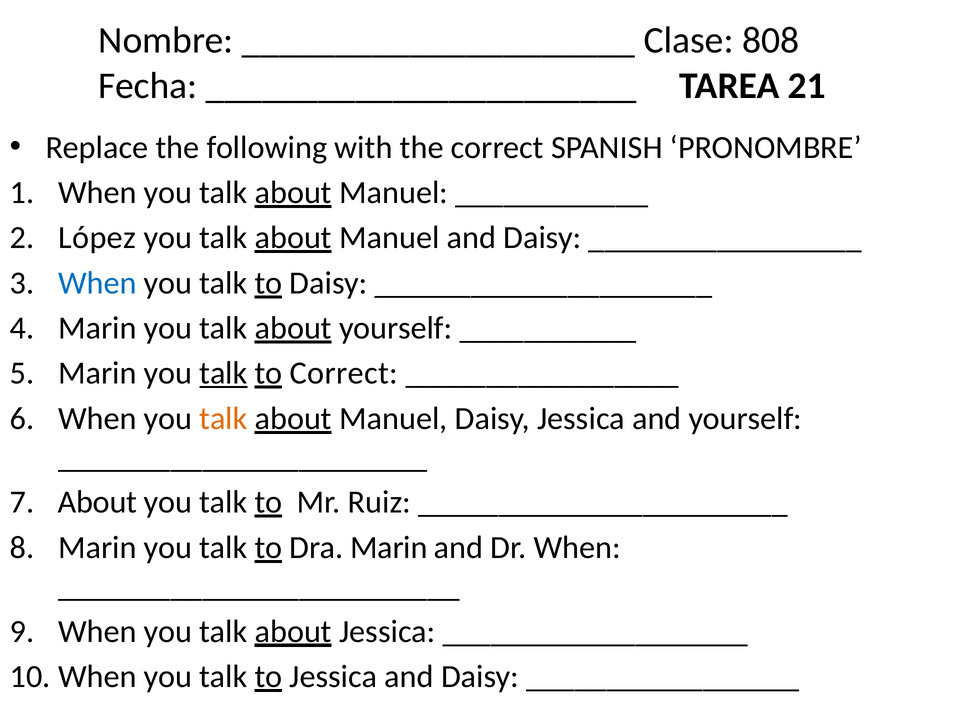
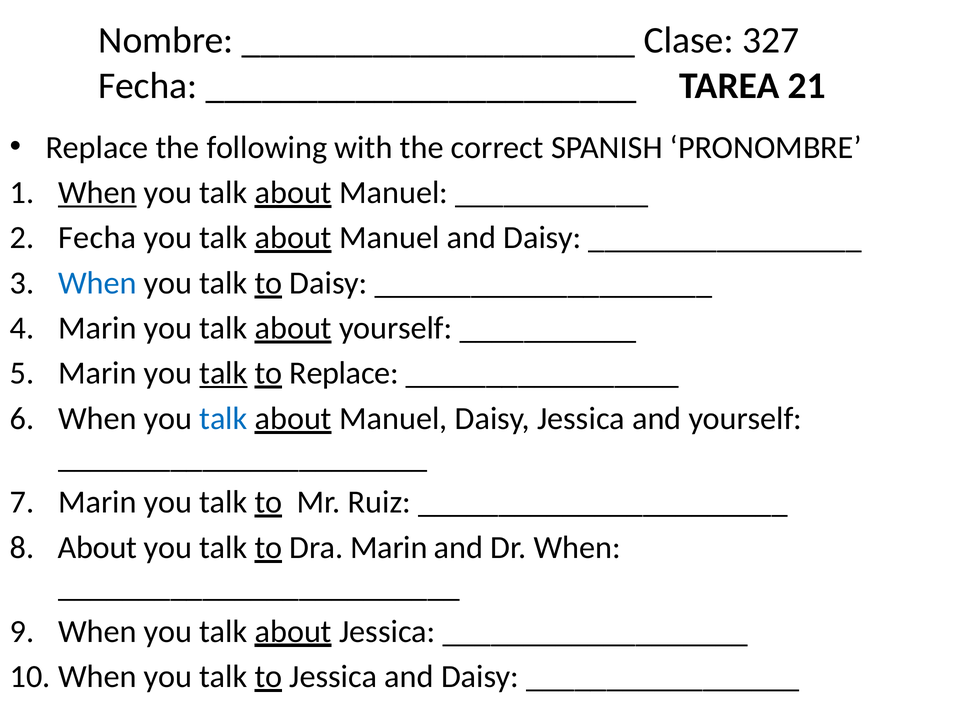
808: 808 -> 327 (771, 41)
When underline: none -> present (97, 193)
López: López -> Fecha (97, 238)
to Correct: Correct -> Replace (344, 373)
talk colour: orange -> blue (223, 418)
About: About -> Marin (97, 502)
Marin: Marin -> About (98, 547)
